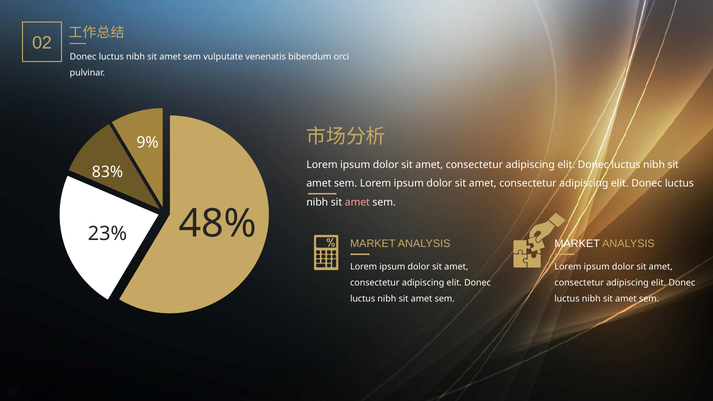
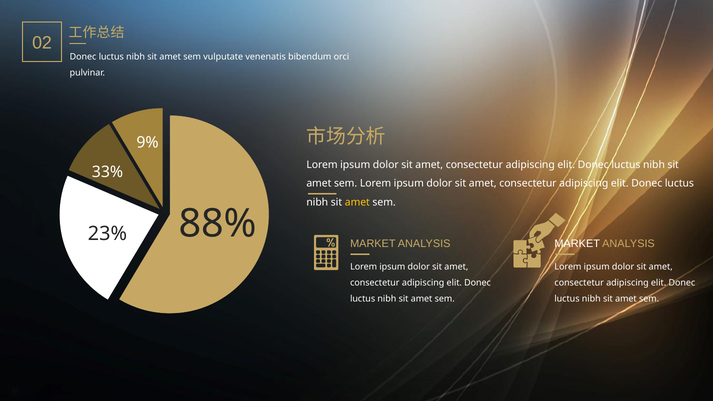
83%: 83% -> 33% (107, 172)
amet colour: pink -> yellow (357, 202)
48%: 48% -> 88% (218, 224)
